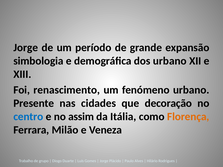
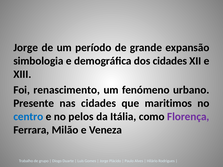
dos urbano: urbano -> cidades (170, 61)
decoração: decoração -> maritimos (168, 103)
assim: assim -> pelos (81, 117)
Florença colour: orange -> purple (188, 117)
